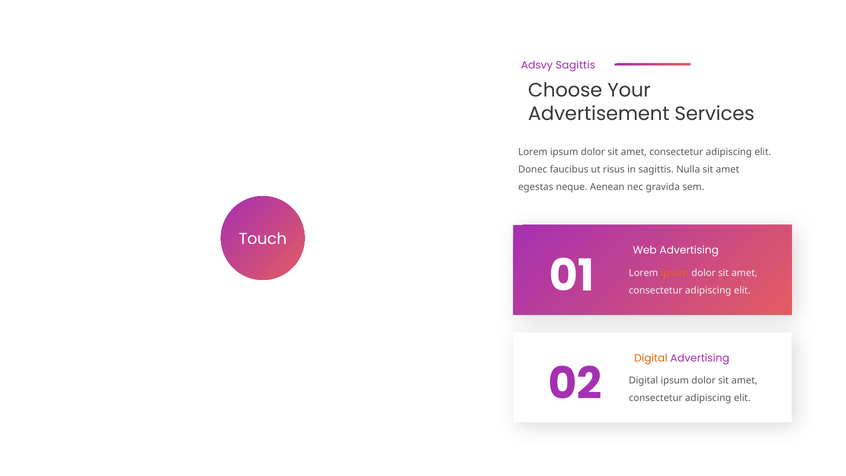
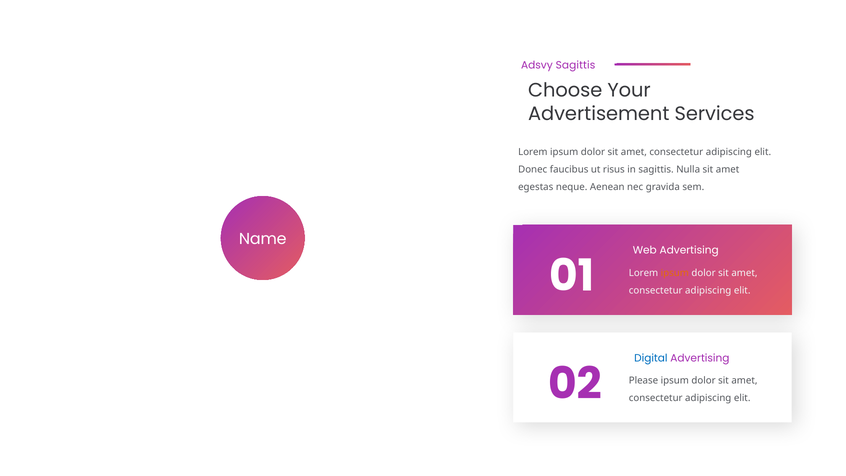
Touch: Touch -> Name (263, 239)
Digital colour: orange -> blue (651, 358)
02 Digital: Digital -> Please (643, 381)
